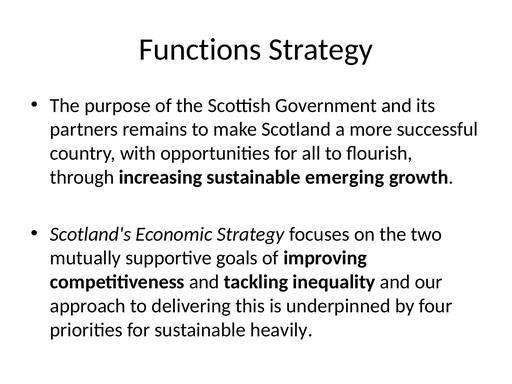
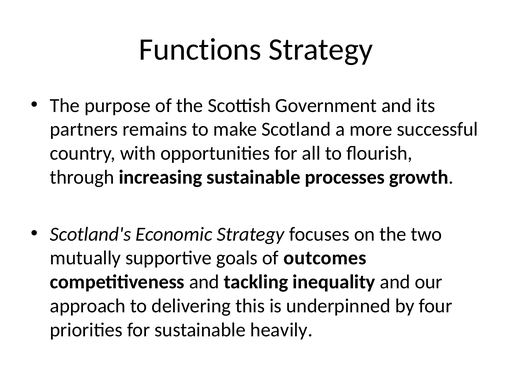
emerging: emerging -> processes (345, 177)
improving: improving -> outcomes (325, 258)
